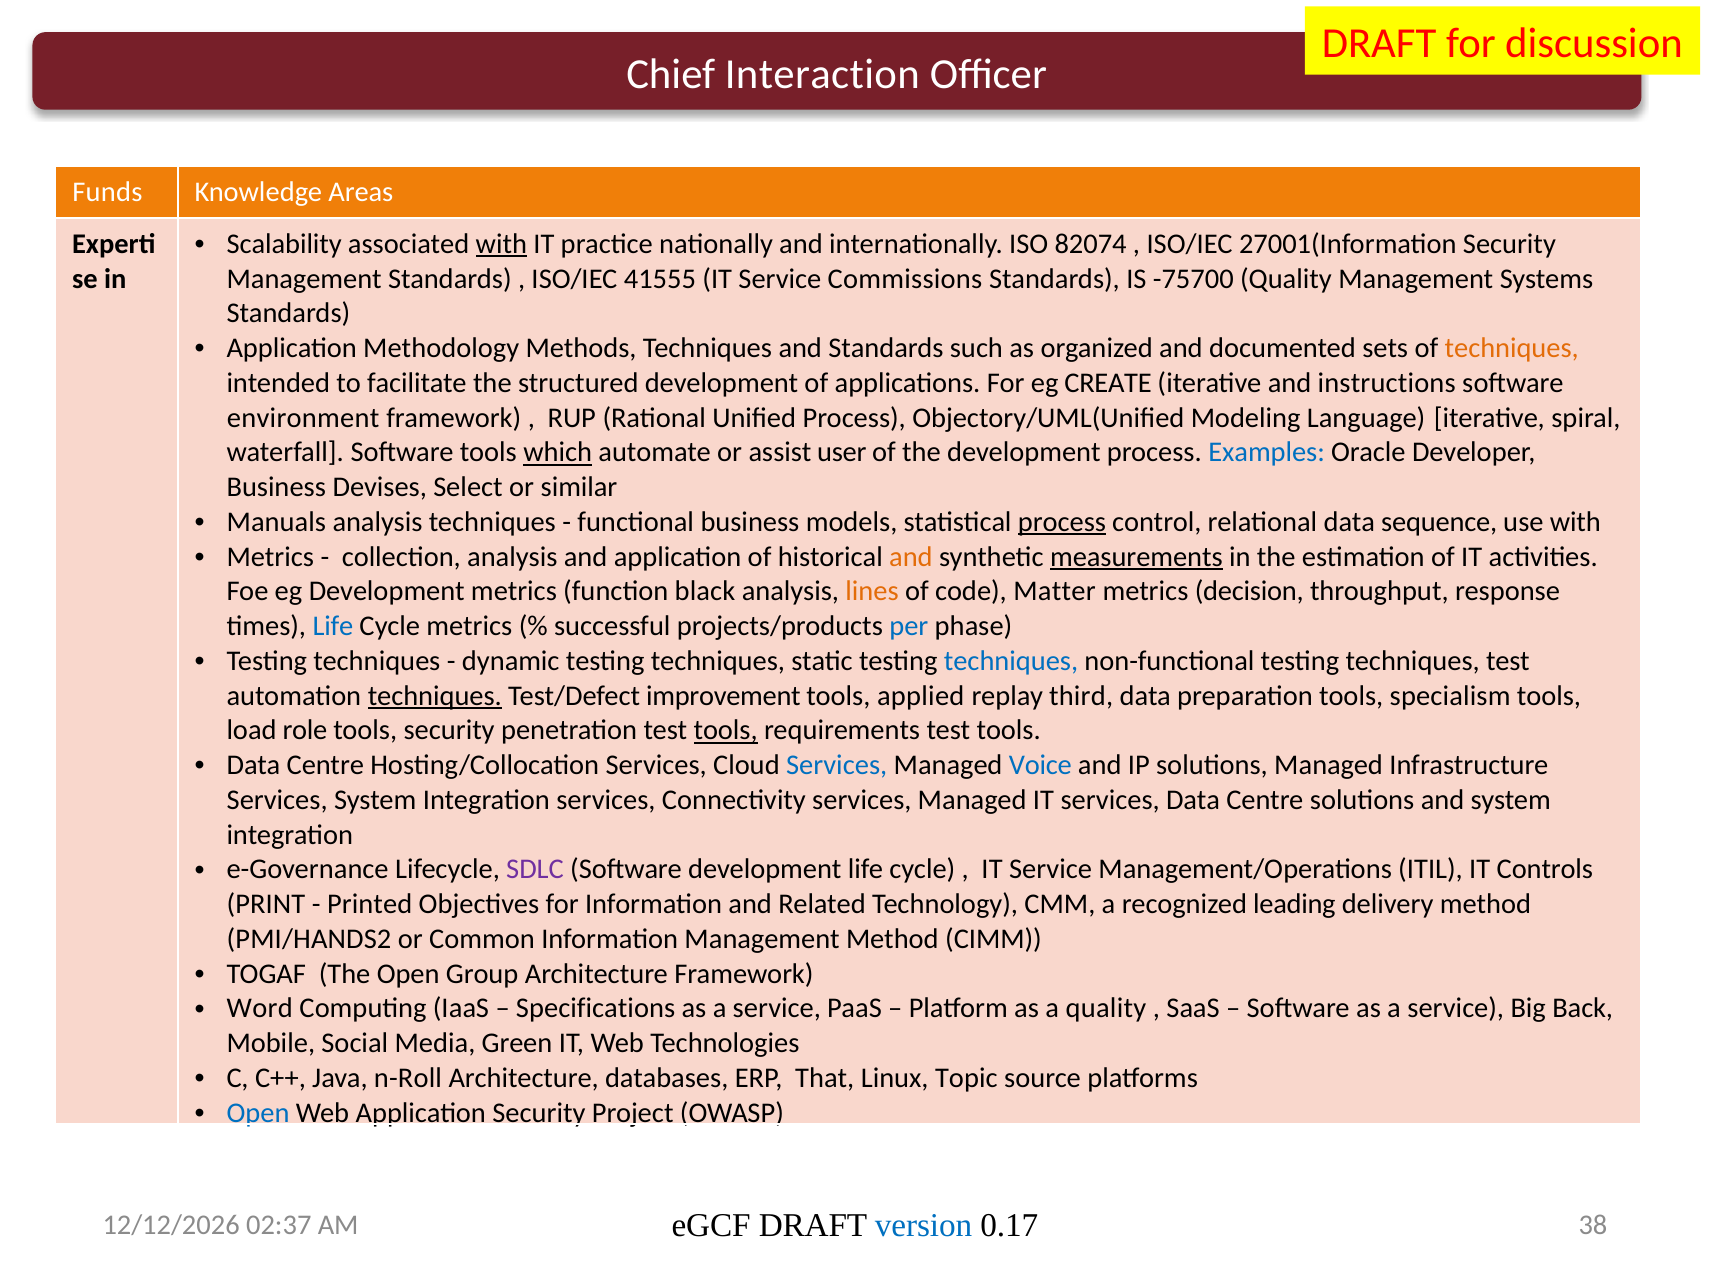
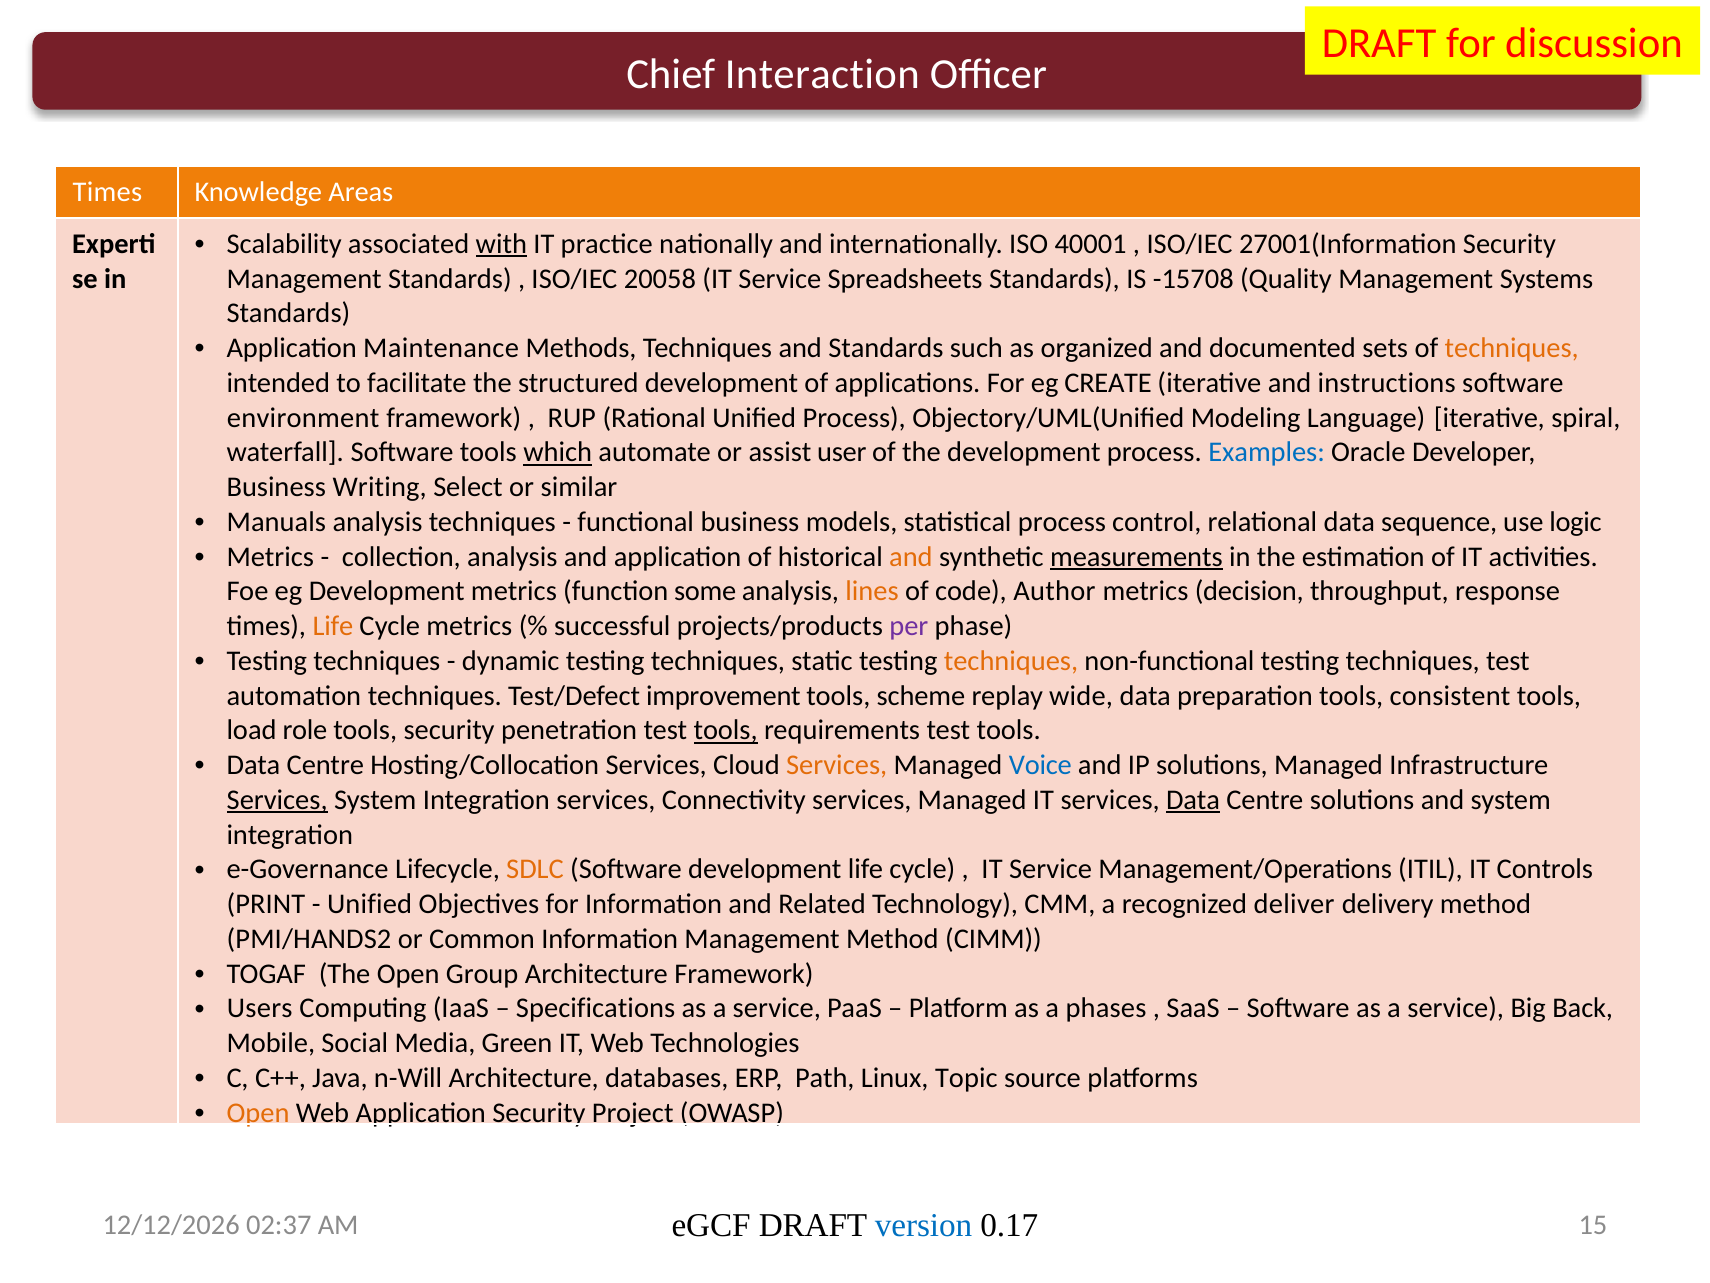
Funds: Funds -> Times (107, 193)
82074: 82074 -> 40001 (1091, 244)
41555: 41555 -> 20058 (660, 279)
Commissions: Commissions -> Spreadsheets (905, 279)
-75700: -75700 -> -15708 (1193, 279)
Methodology: Methodology -> Maintenance (441, 348)
Devises: Devises -> Writing (380, 487)
process underline: present -> none (1062, 522)
use with: with -> logic (1575, 522)
black: black -> some (705, 591)
Matter: Matter -> Author (1055, 591)
Life colour: blue -> orange (333, 626)
per colour: blue -> purple (909, 626)
techniques colour: blue -> orange (1011, 661)
techniques underline: present -> none (435, 695)
applied: applied -> scheme (921, 695)
third: third -> wide (1081, 695)
specialism: specialism -> consistent (1450, 695)
Services colour: blue -> orange (837, 765)
Services underline: none -> present (277, 800)
Data underline: none -> present (1193, 800)
SDLC colour: purple -> orange (535, 869)
Printed: Printed -> Unified (370, 904)
leading: leading -> deliver (1294, 904)
Word: Word -> Users (260, 1008)
a quality: quality -> phases (1106, 1008)
n-Roll: n-Roll -> n-Will (408, 1078)
That: That -> Path (825, 1078)
Open colour: blue -> orange (258, 1112)
38: 38 -> 15 (1593, 1224)
